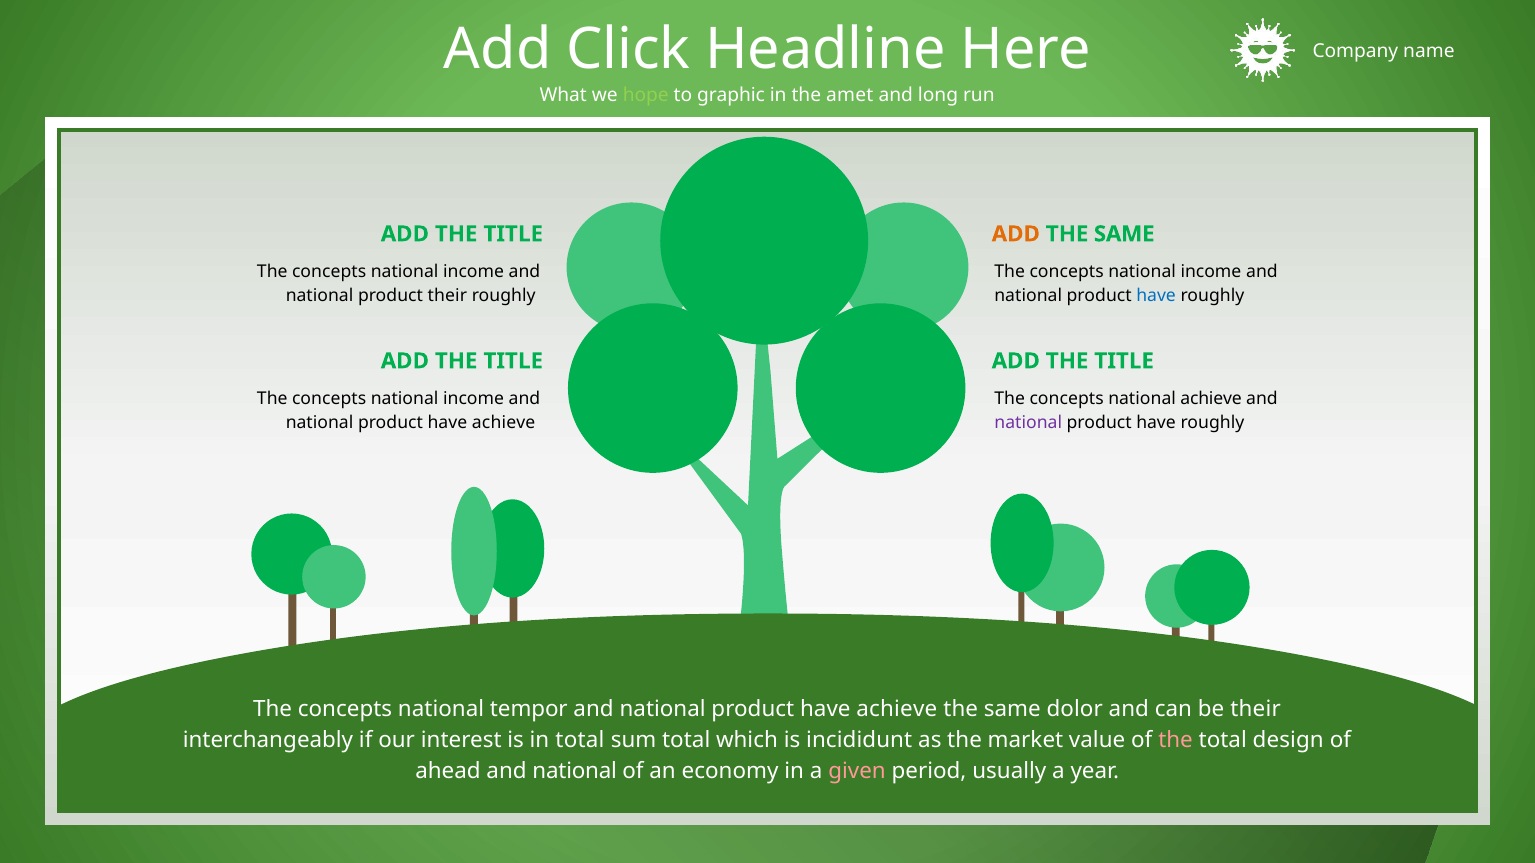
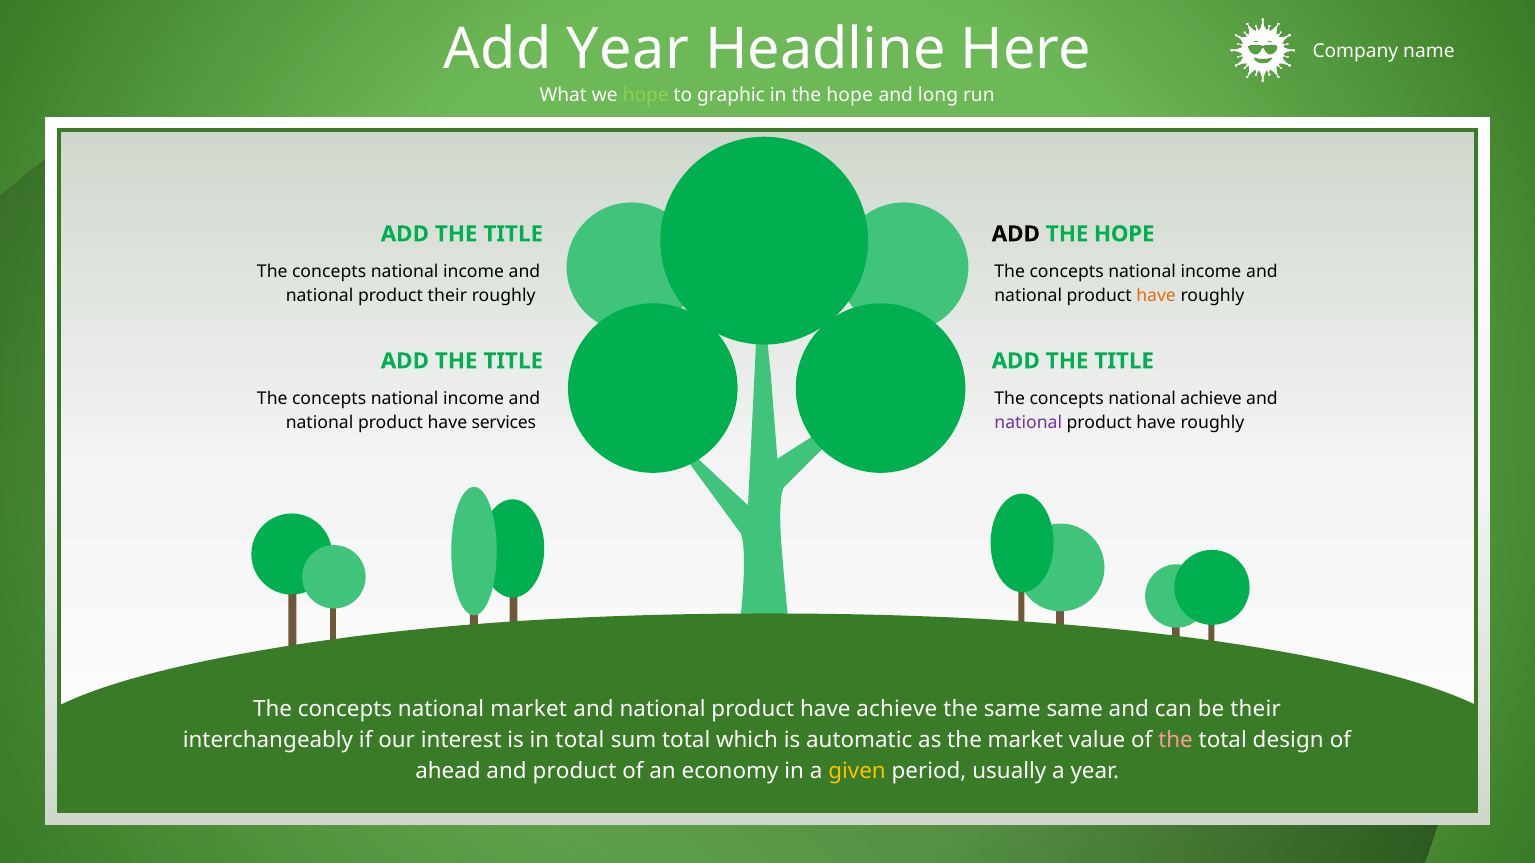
Add Click: Click -> Year (628, 50)
in the amet: amet -> hope (850, 95)
ADD colour: orange -> black (1016, 234)
SAME: SAME -> HOPE (1124, 234)
have colour: blue -> orange (1156, 296)
achieve: achieve -> services (504, 423)
national tempor: tempor -> market (529, 710)
same dolor: dolor -> same (1075, 710)
incididunt: incididunt -> automatic (859, 740)
national: national -> product (575, 771)
given colour: pink -> yellow (857, 771)
